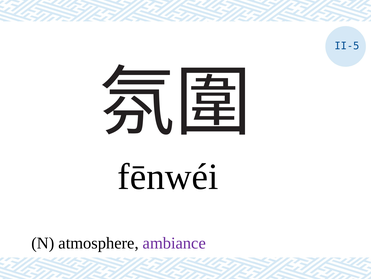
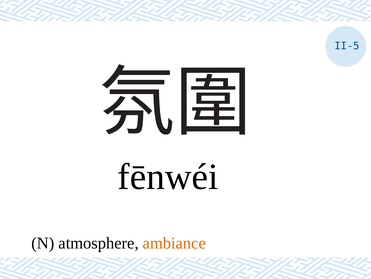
ambiance colour: purple -> orange (174, 243)
